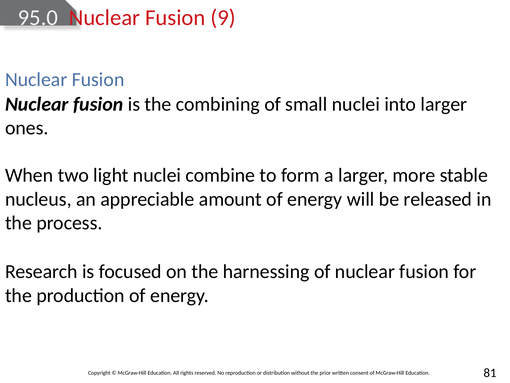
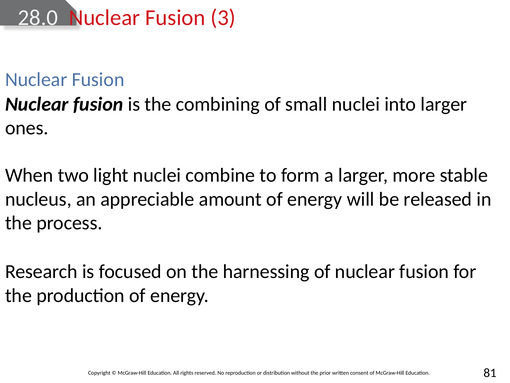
95.0: 95.0 -> 28.0 (38, 18)
9: 9 -> 3 (223, 18)
